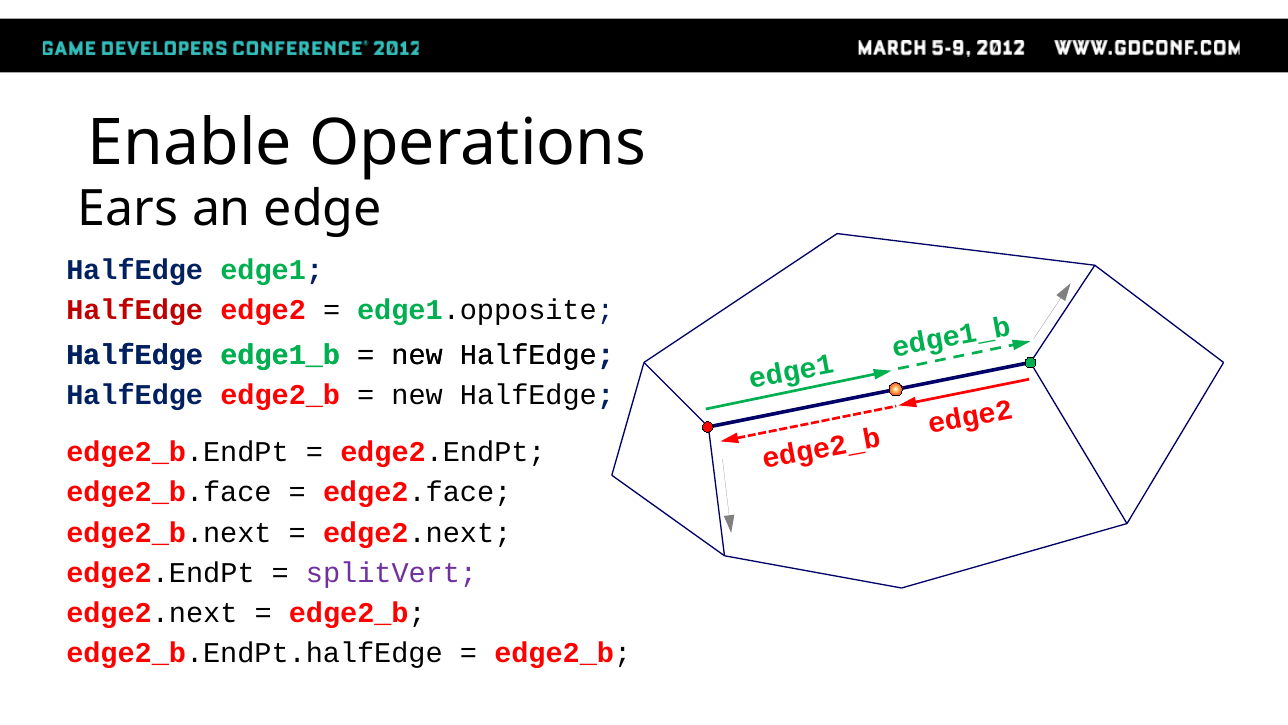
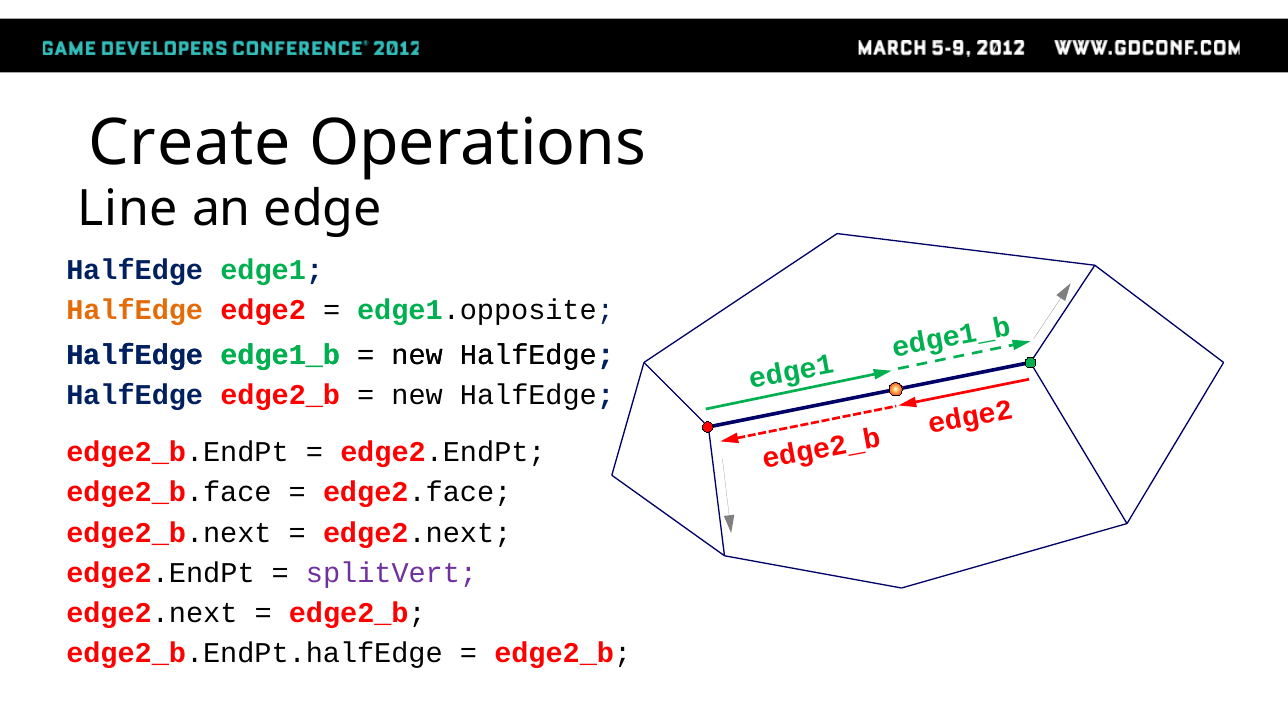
Enable: Enable -> Create (190, 143)
Ears: Ears -> Line (128, 208)
HalfEdge colour: red -> orange (135, 310)
